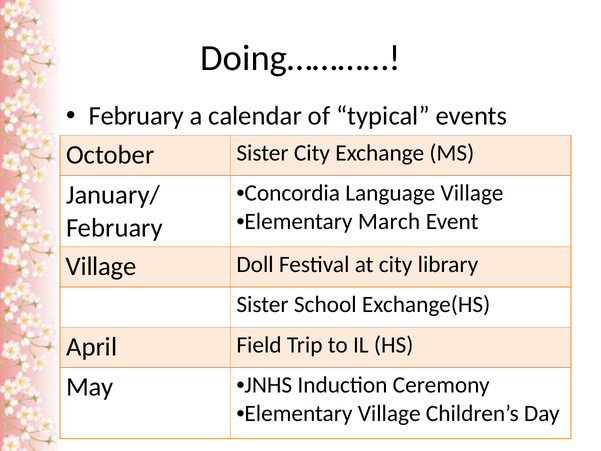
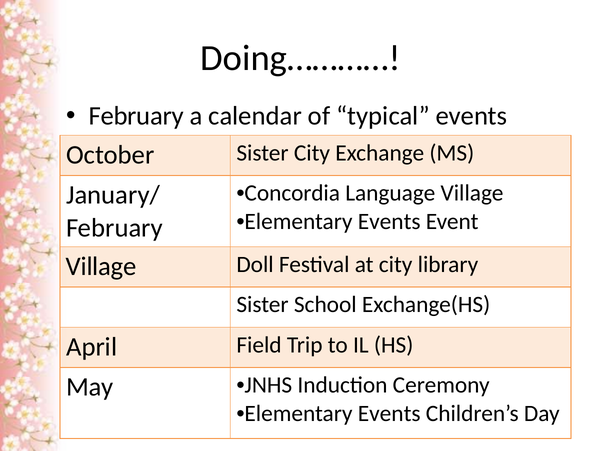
March: March -> Events (389, 221)
Village: Village -> Events (389, 413)
